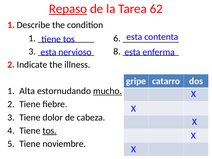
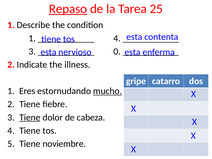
62: 62 -> 25 (156, 9)
6: 6 -> 4 (117, 38)
8: 8 -> 0 (117, 51)
Alta: Alta -> Eres (27, 91)
Tiene underline: none -> present (30, 117)
tos underline: present -> none (50, 131)
